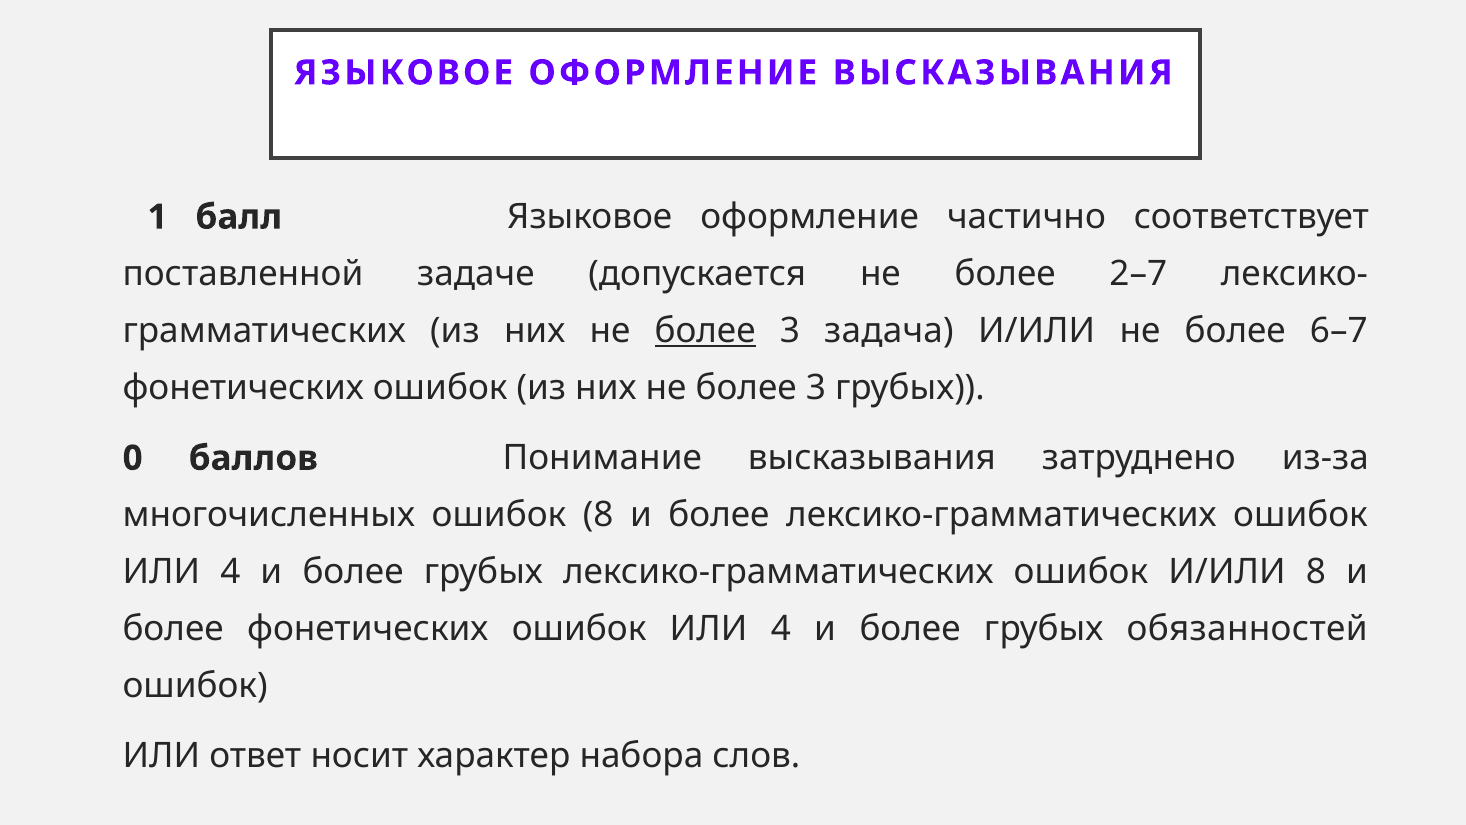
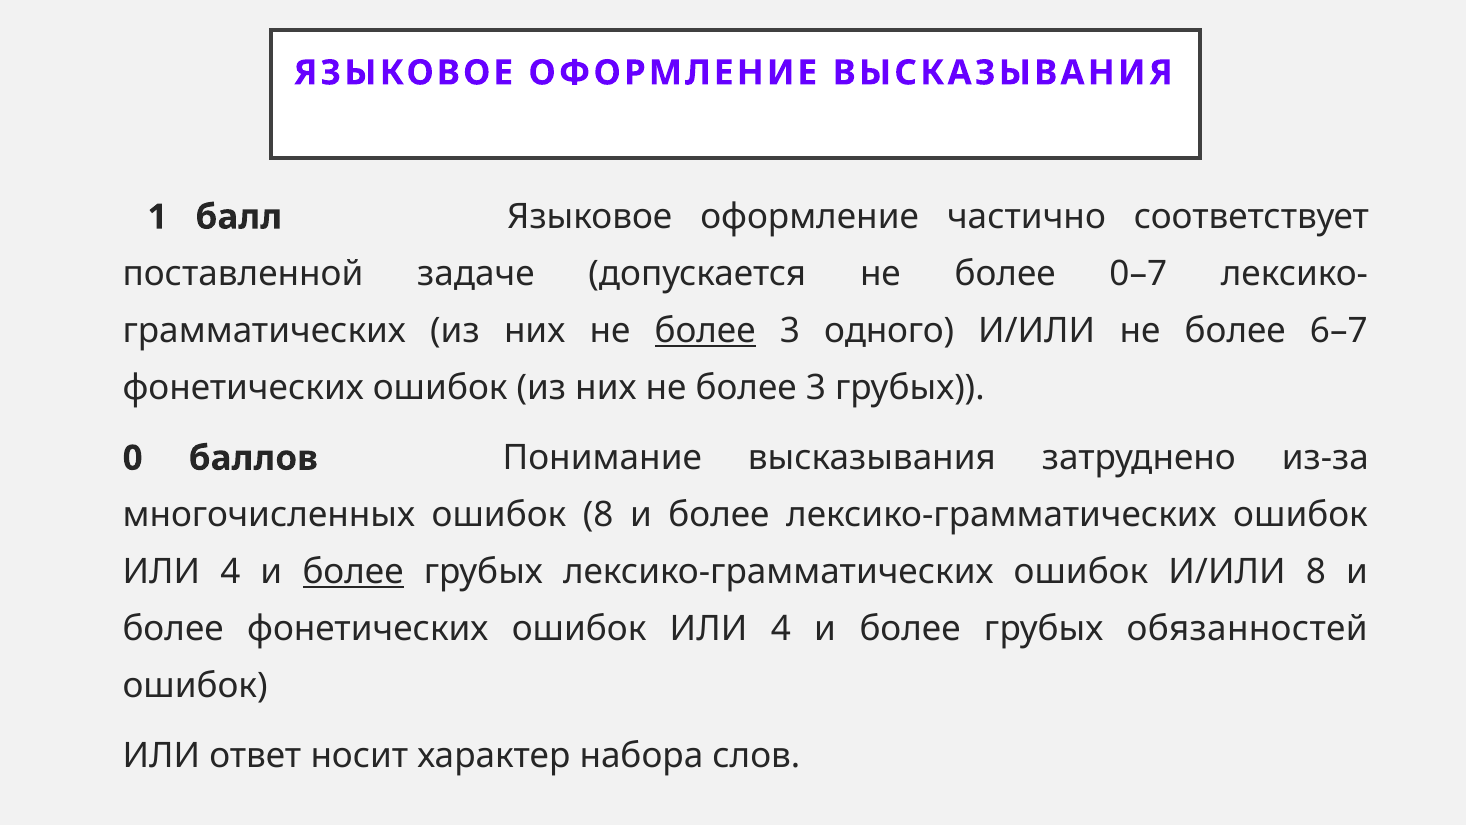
2–7: 2–7 -> 0–7 (1138, 274)
задача: задача -> одного (889, 331)
более underline: none -> present (353, 572)
